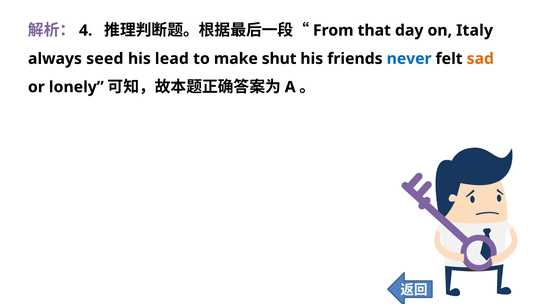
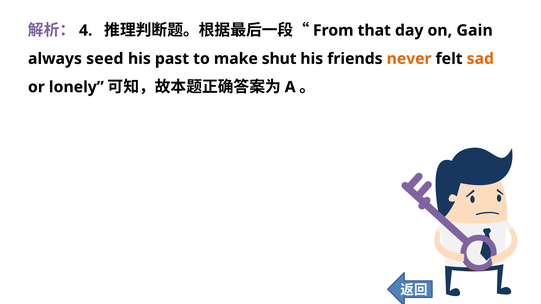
Italy: Italy -> Gain (475, 30)
lead: lead -> past (172, 59)
never colour: blue -> orange (409, 59)
